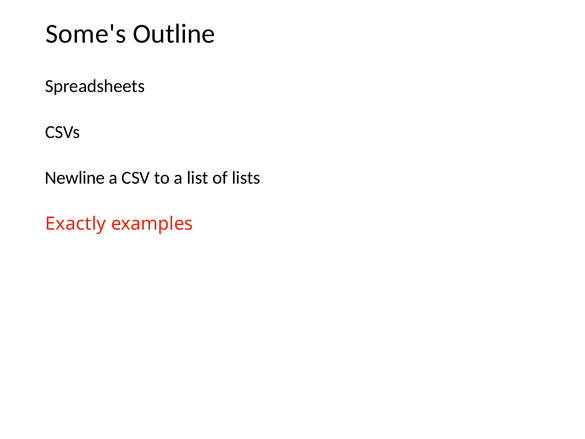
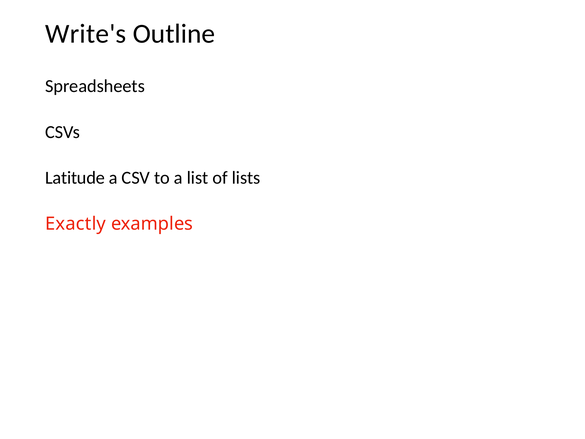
Some's: Some's -> Write's (86, 34)
Newline: Newline -> Latitude (75, 178)
